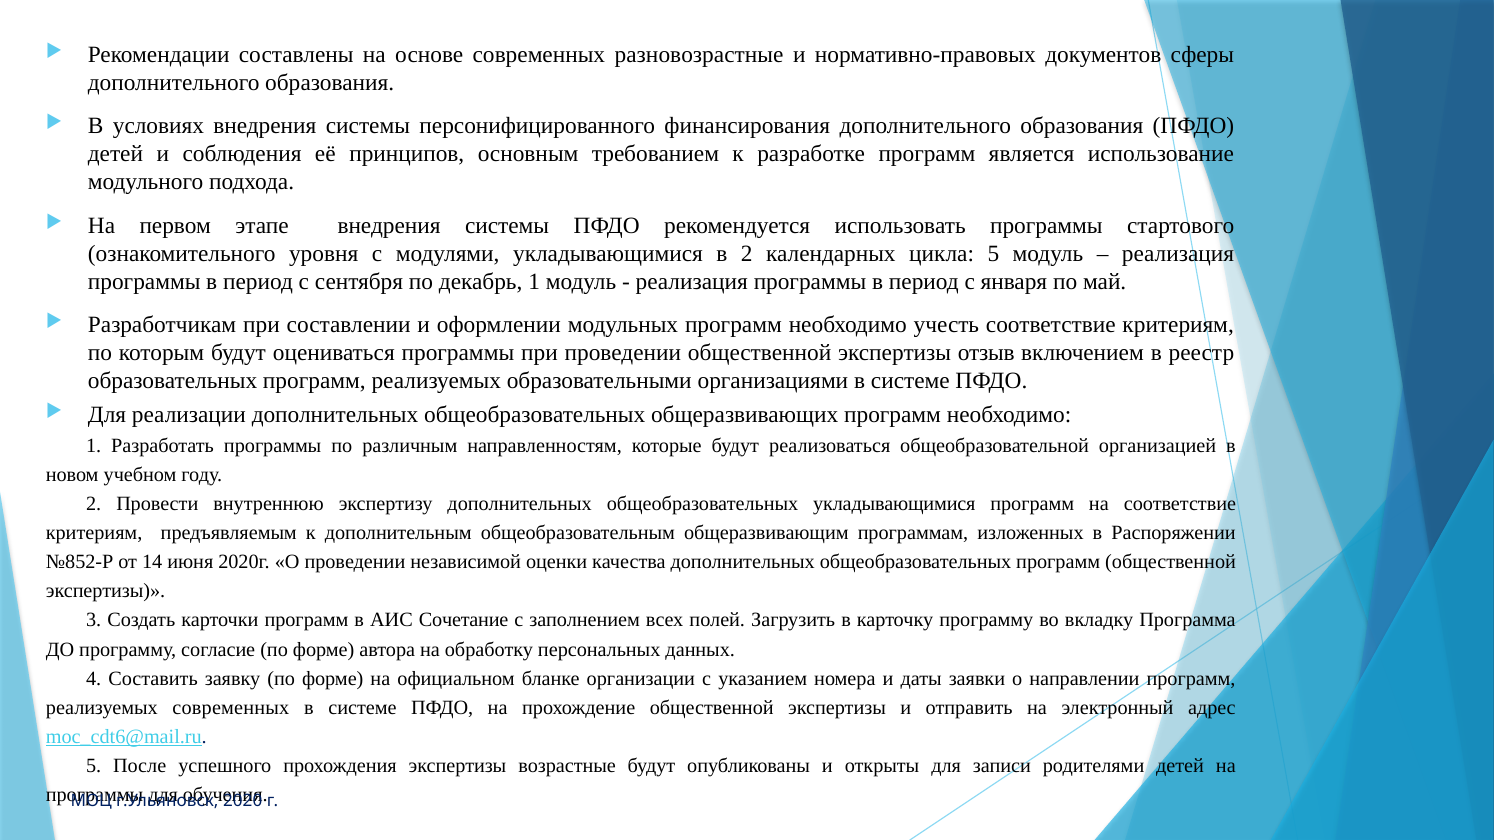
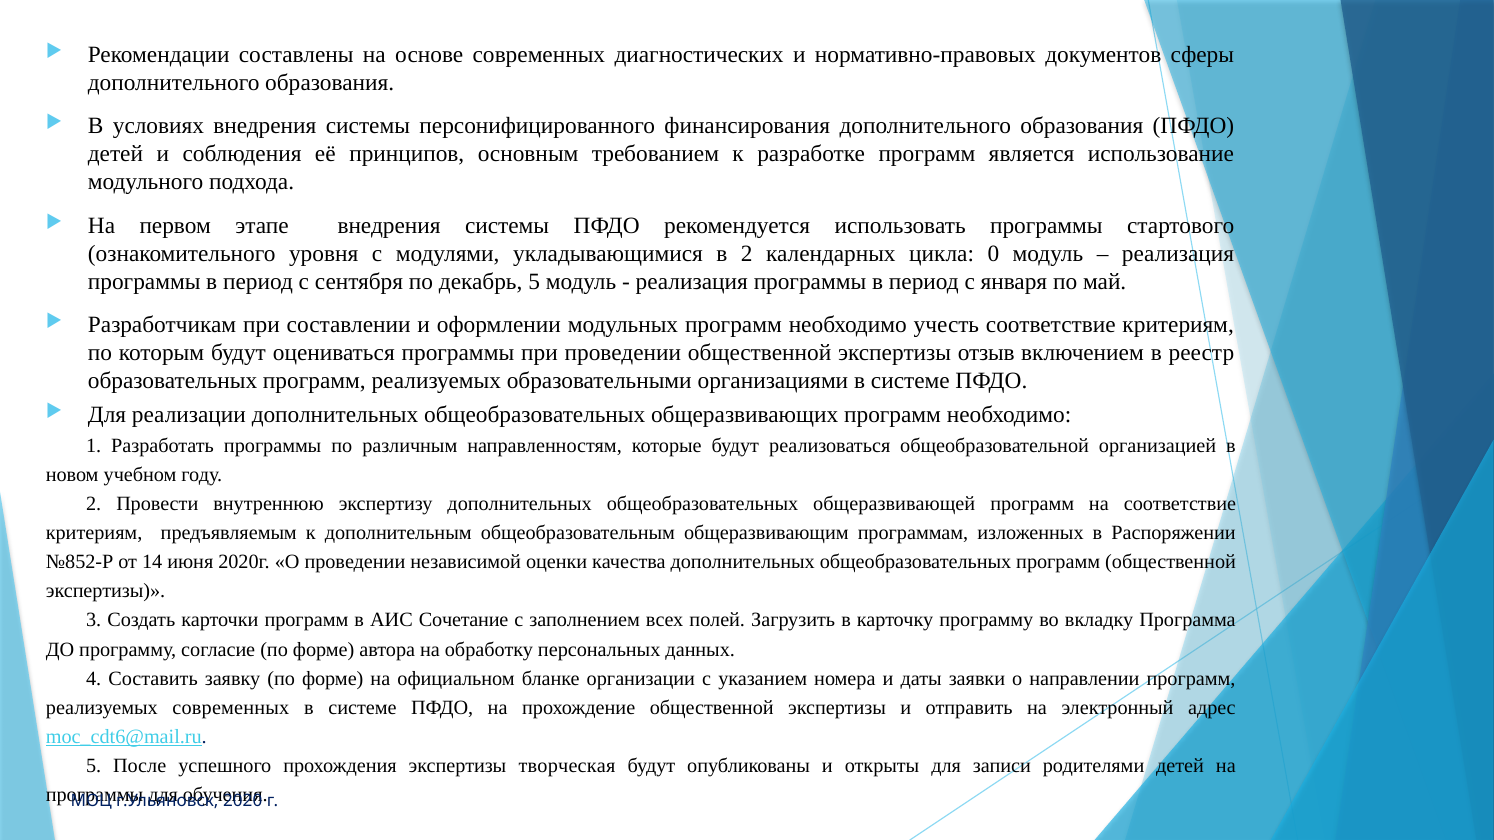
разновозрастные: разновозрастные -> диагностических (699, 54)
цикла 5: 5 -> 0 (993, 254)
декабрь 1: 1 -> 5 (534, 282)
общеобразовательных укладывающимися: укладывающимися -> общеразвивающей (894, 504)
возрастные: возрастные -> творческая (567, 766)
